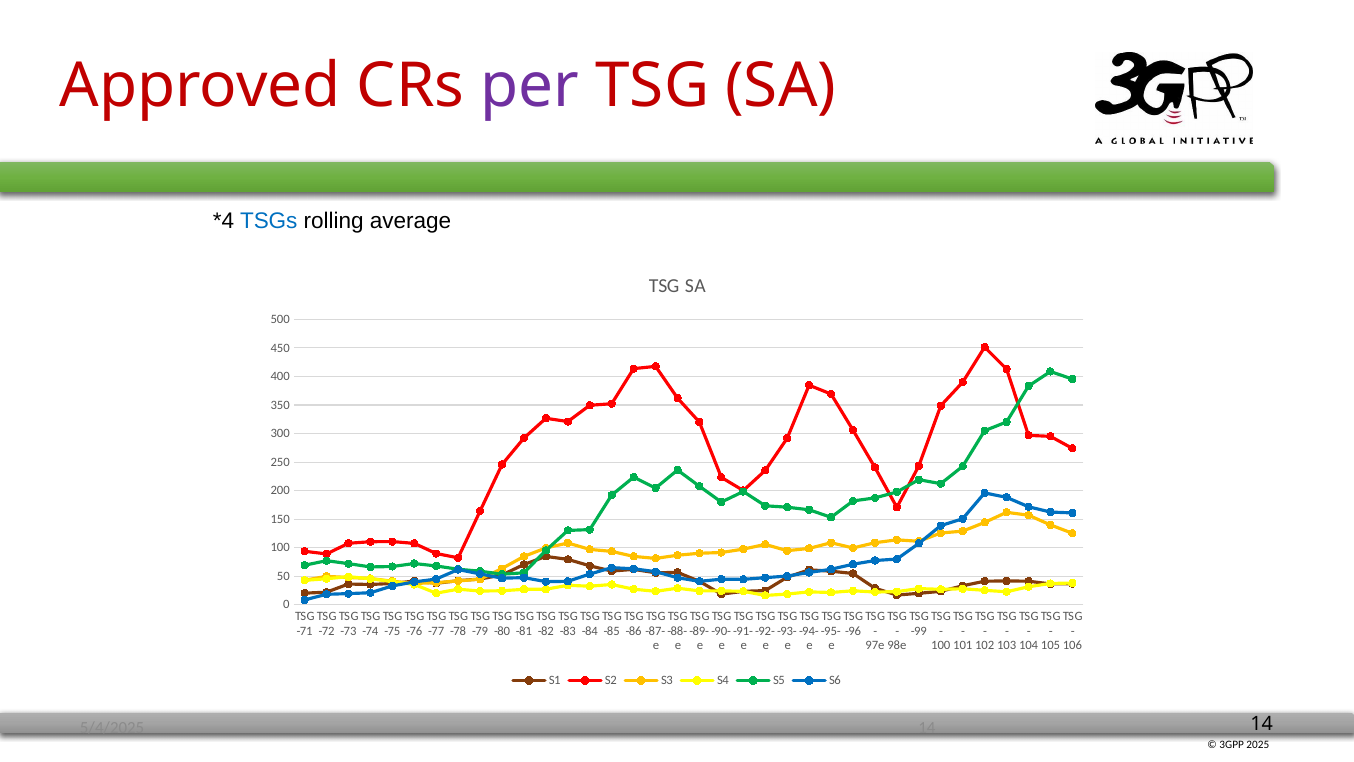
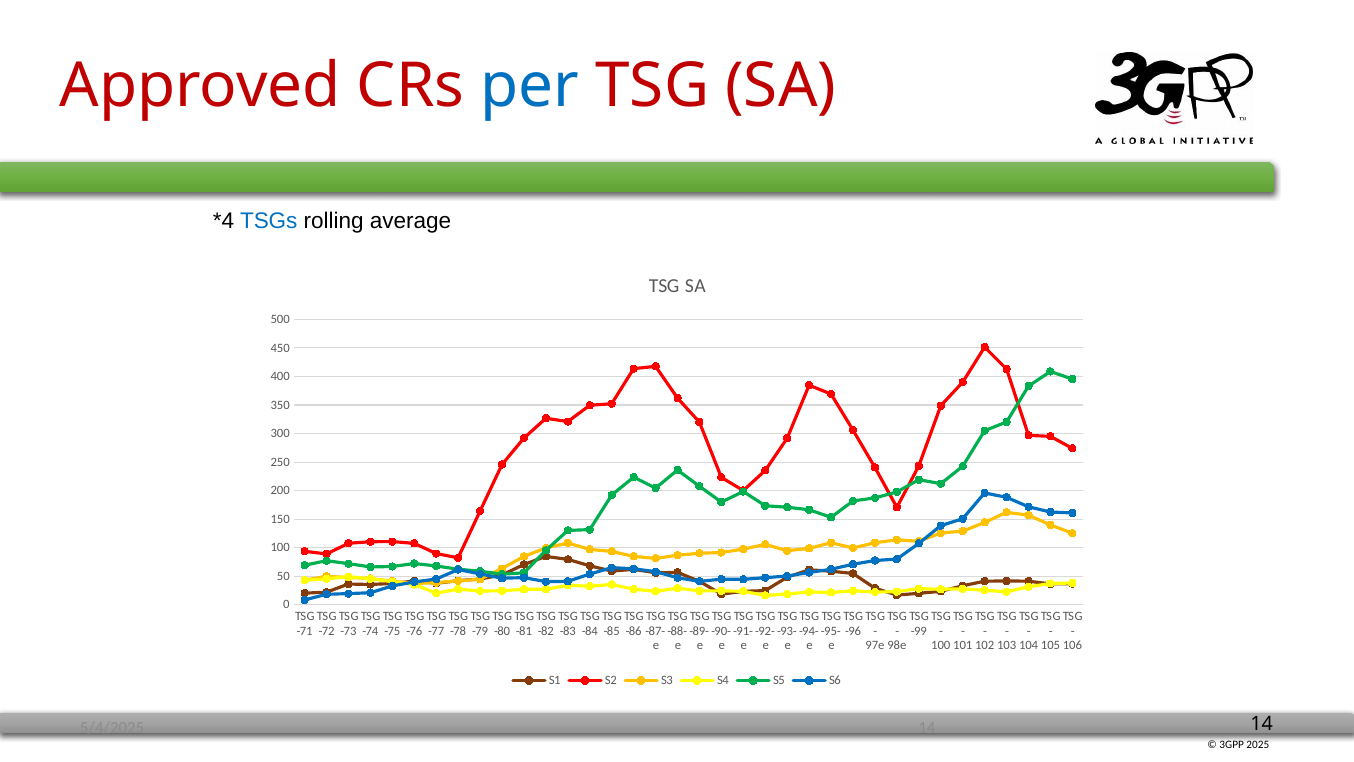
per colour: purple -> blue (530, 86)
